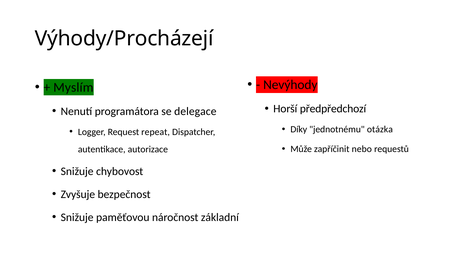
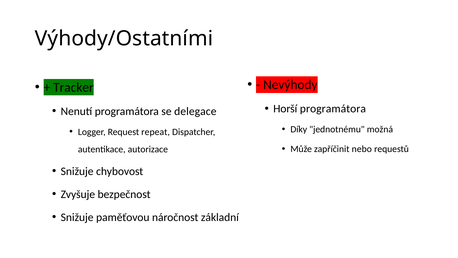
Výhody/Procházejí: Výhody/Procházejí -> Výhody/Ostatními (124, 38)
Myslím: Myslím -> Tracker (73, 87)
Horší předpředchozí: předpředchozí -> programátora (333, 109)
otázka: otázka -> možná (380, 129)
